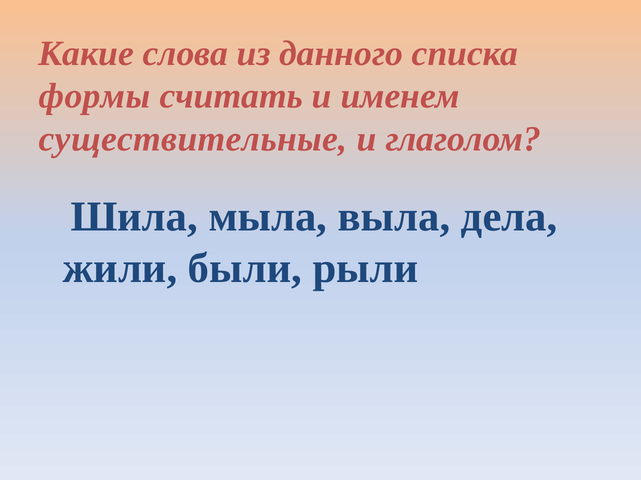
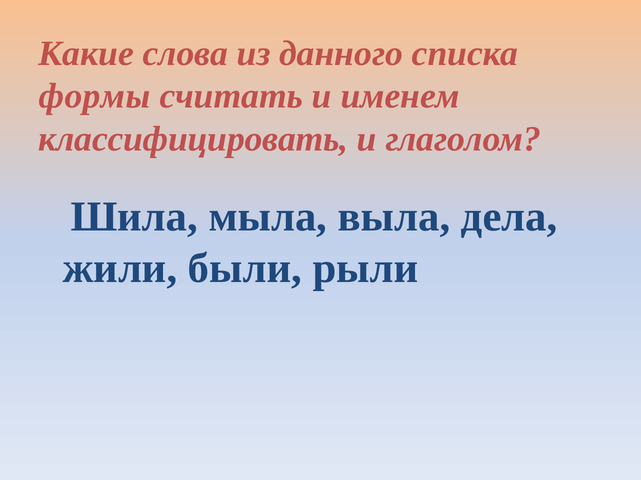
существительные: существительные -> классифицировать (193, 139)
